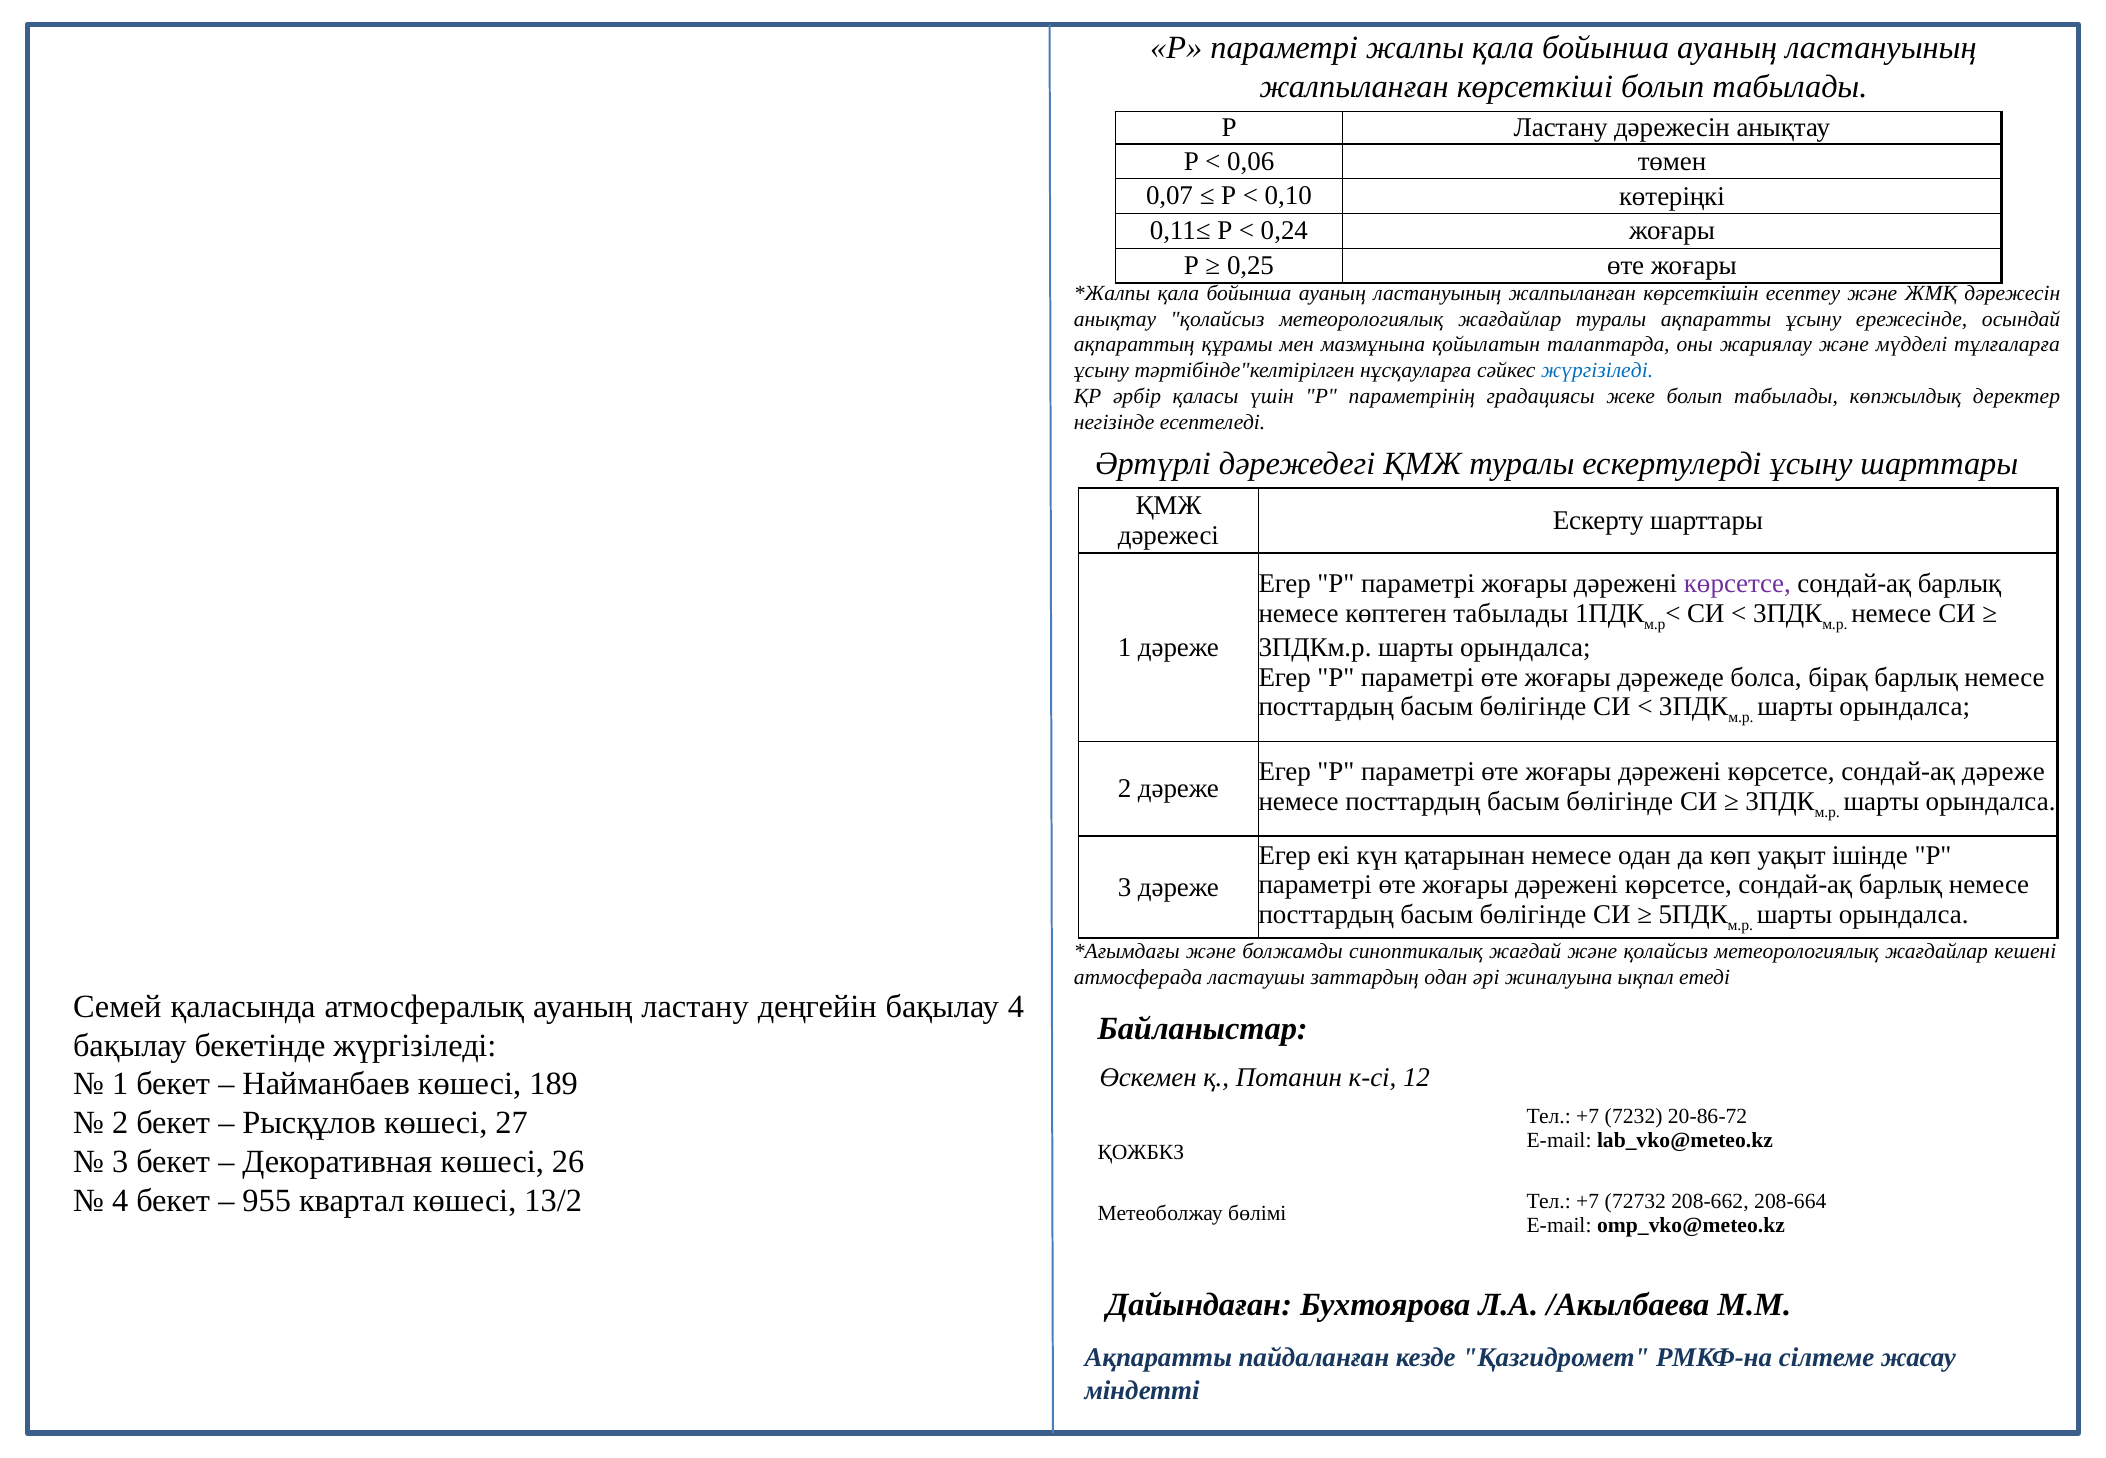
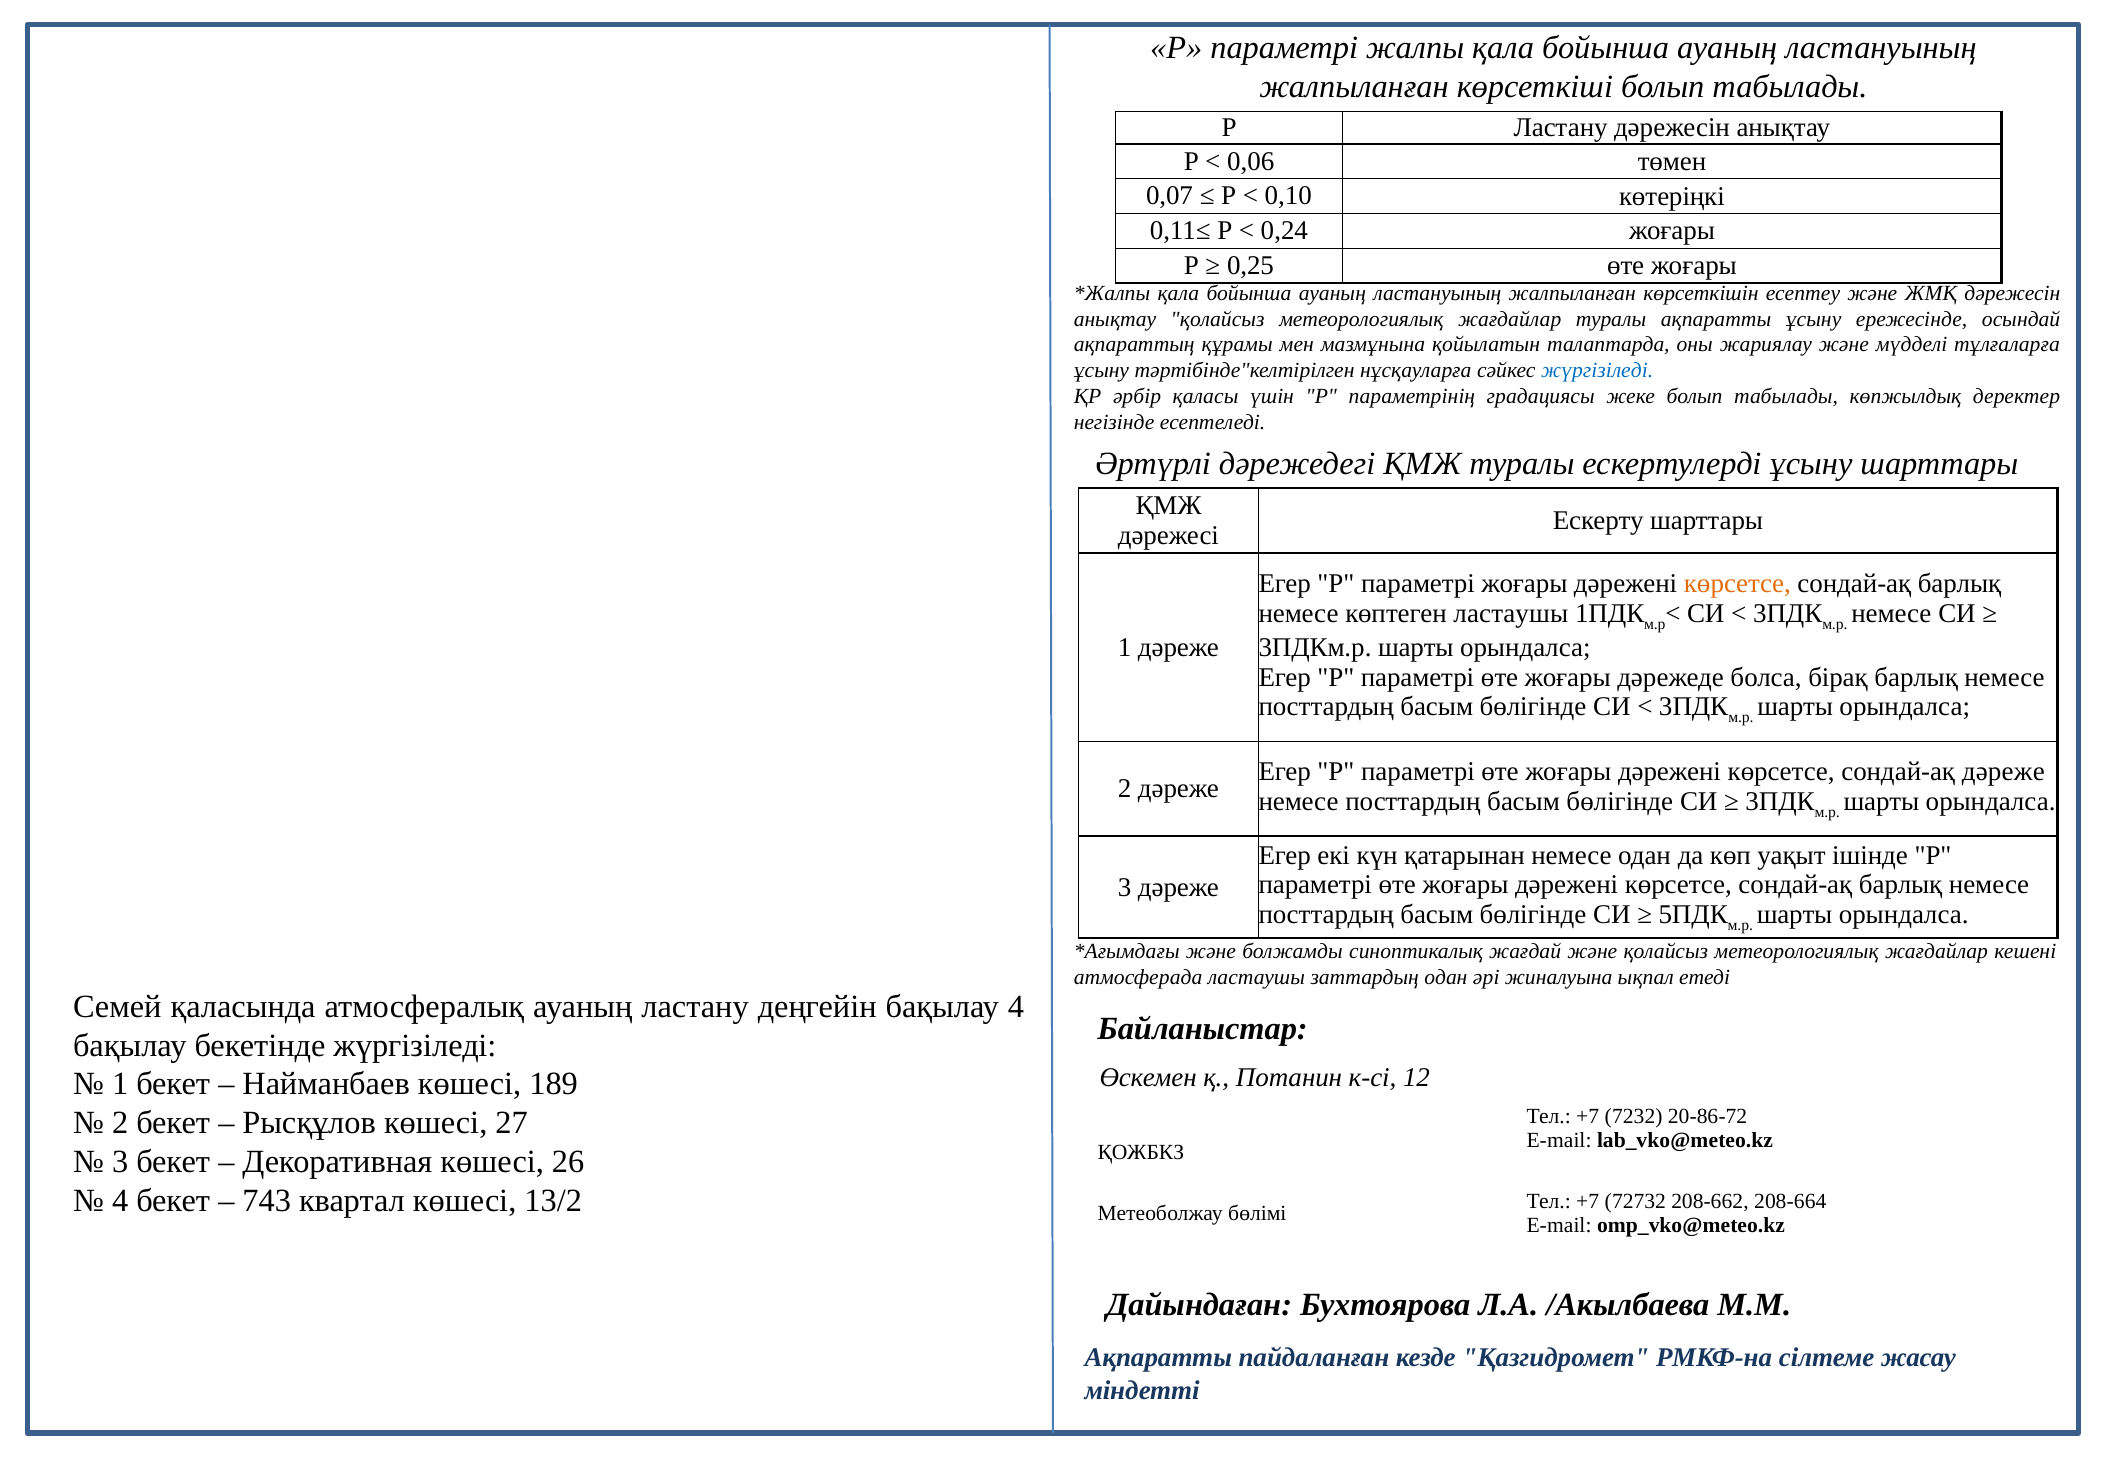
көрсетсе colour: purple -> orange (1737, 584)
көптеген табылады: табылады -> ластаушы (1511, 613)
955: 955 -> 743 (267, 1201)
